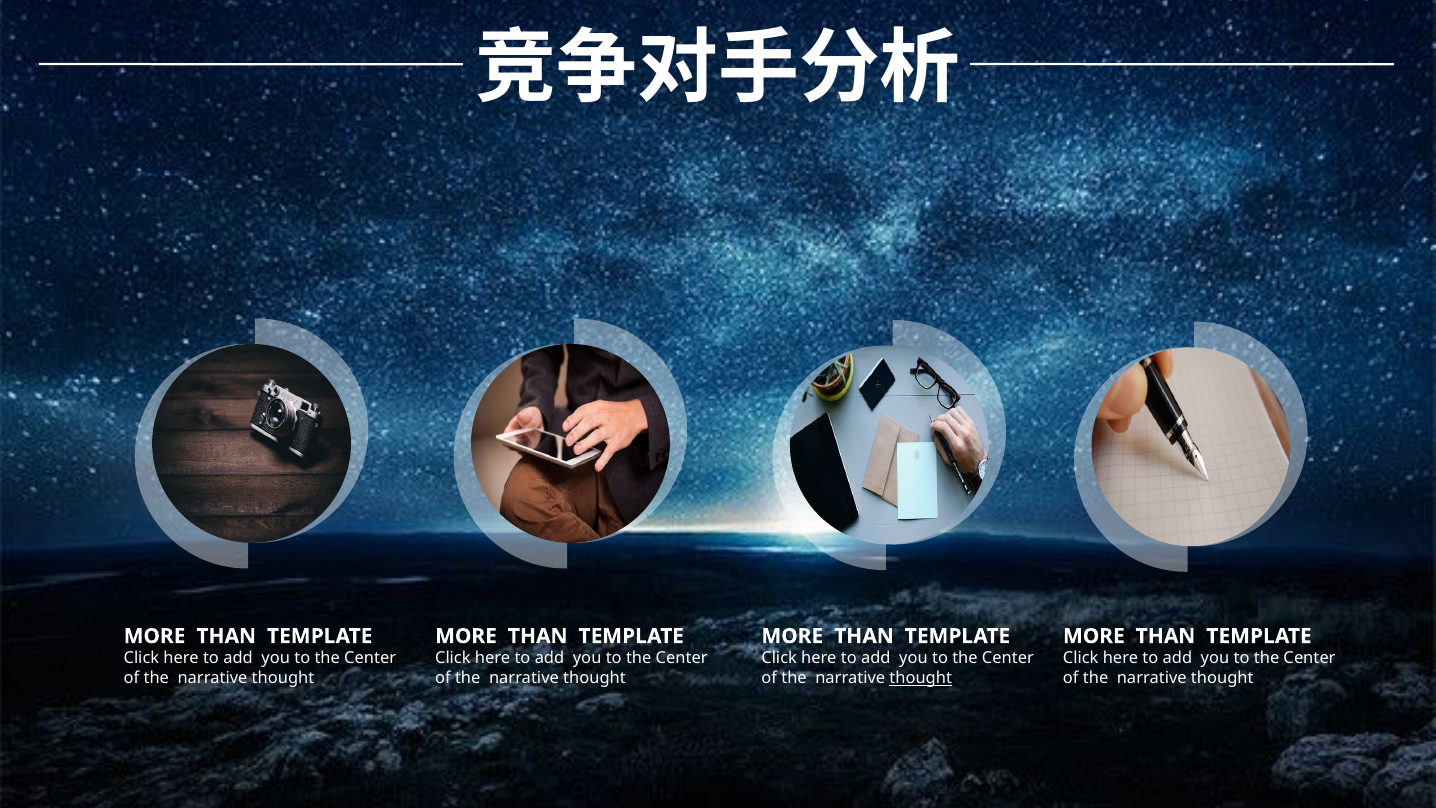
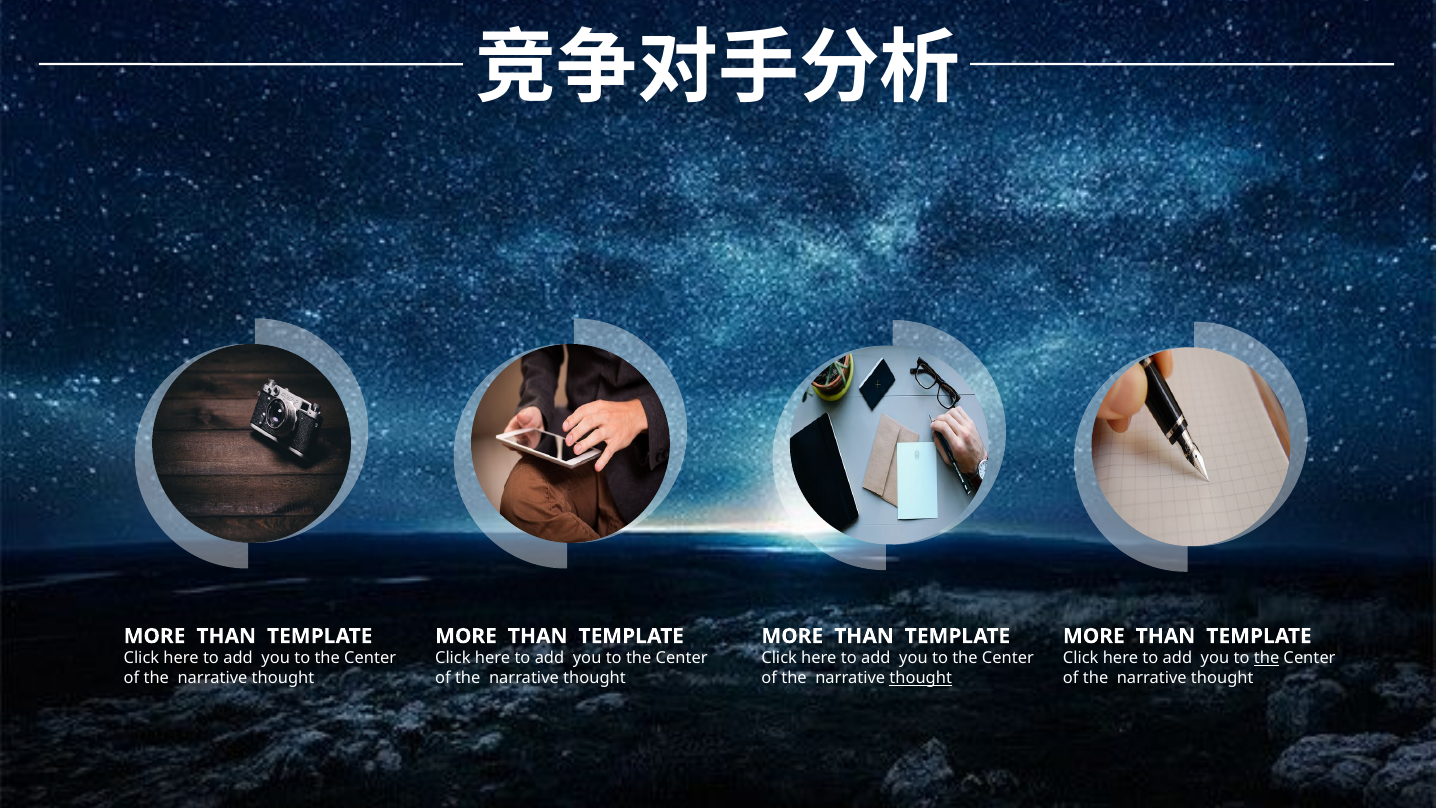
the underline: none -> present (1267, 658)
